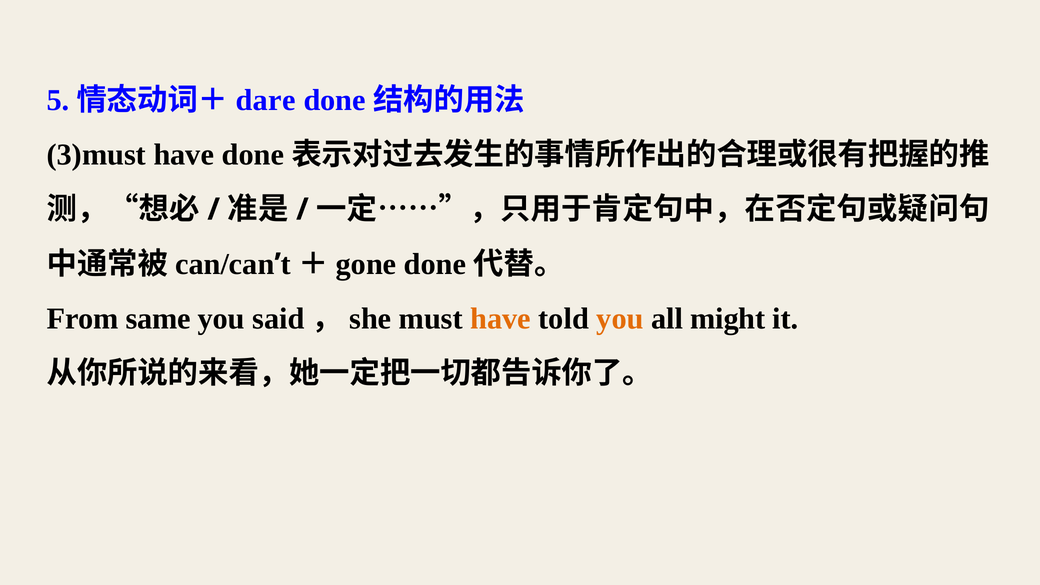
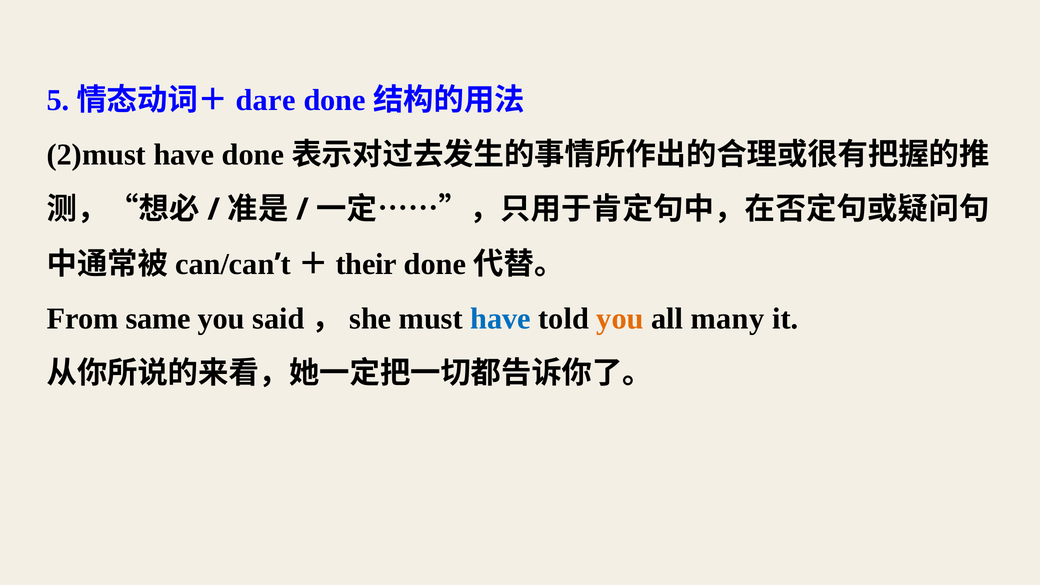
3)must: 3)must -> 2)must (96, 155)
gone: gone -> their (366, 264)
have colour: orange -> blue (501, 319)
might: might -> many (727, 319)
